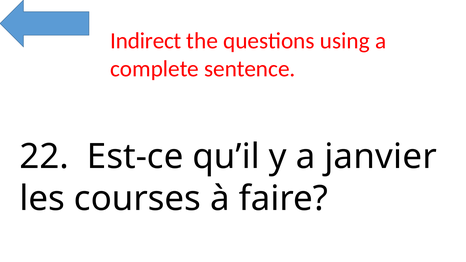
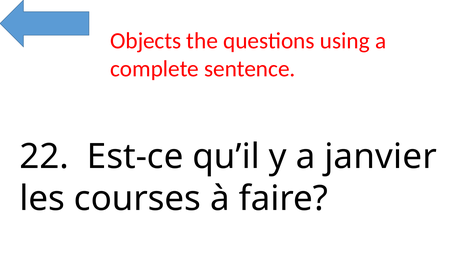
Indirect: Indirect -> Objects (146, 41)
